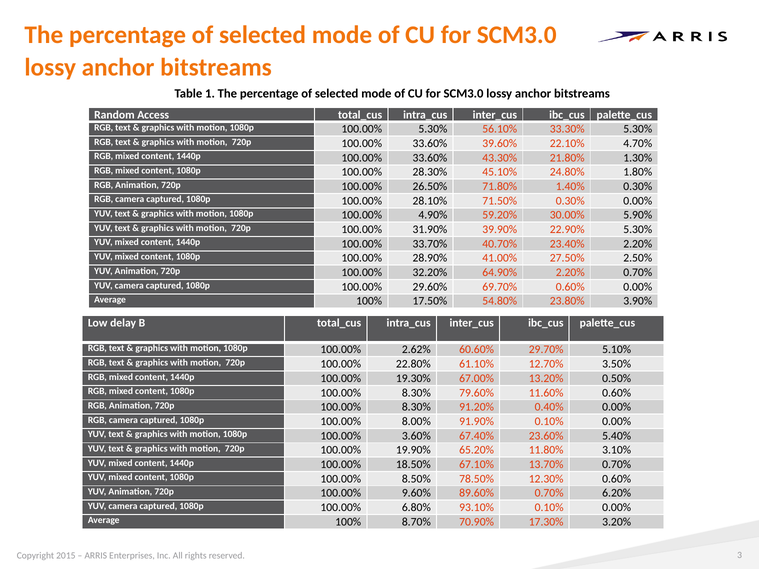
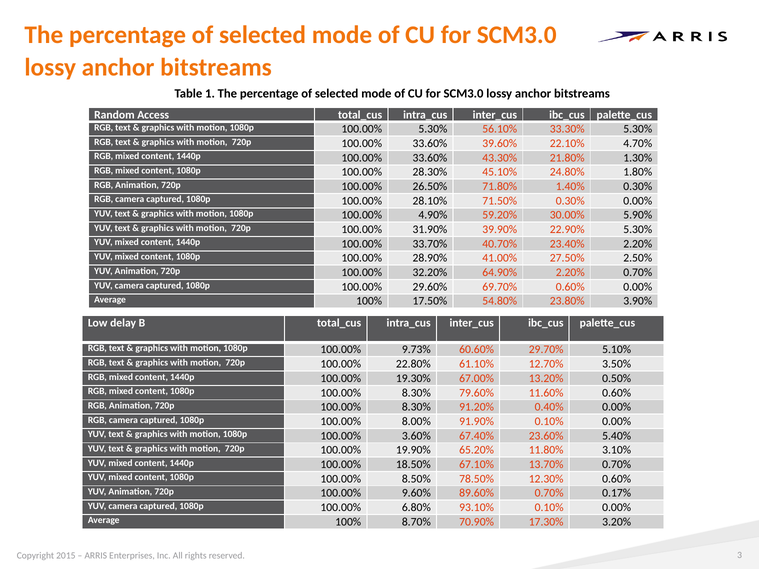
2.62%: 2.62% -> 9.73% (416, 350)
6.20%: 6.20% -> 0.17% (617, 493)
